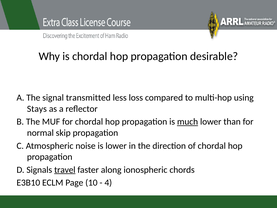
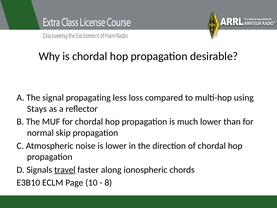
transmitted: transmitted -> propagating (88, 98)
much underline: present -> none (188, 122)
4: 4 -> 8 (108, 183)
